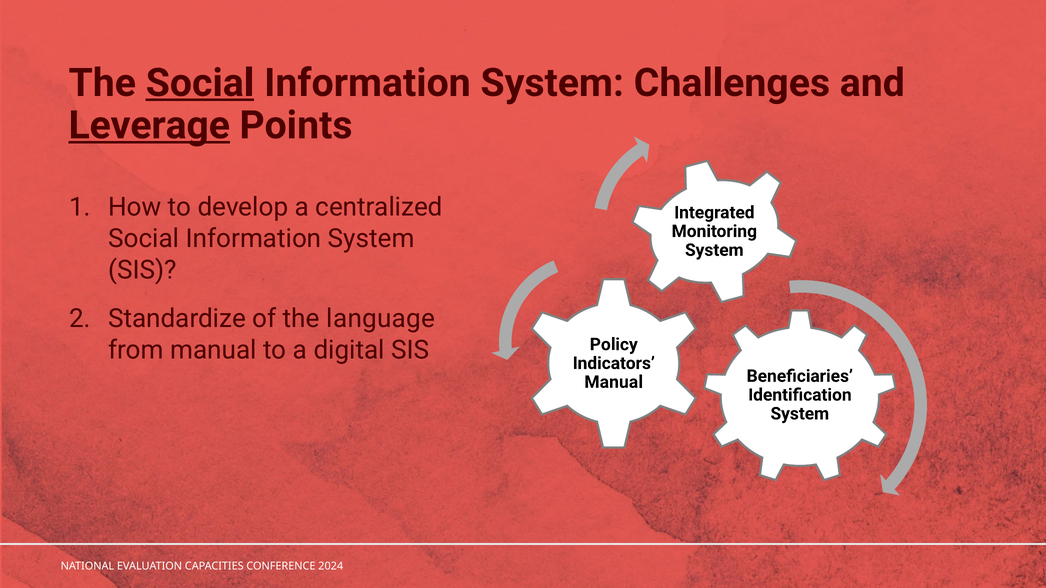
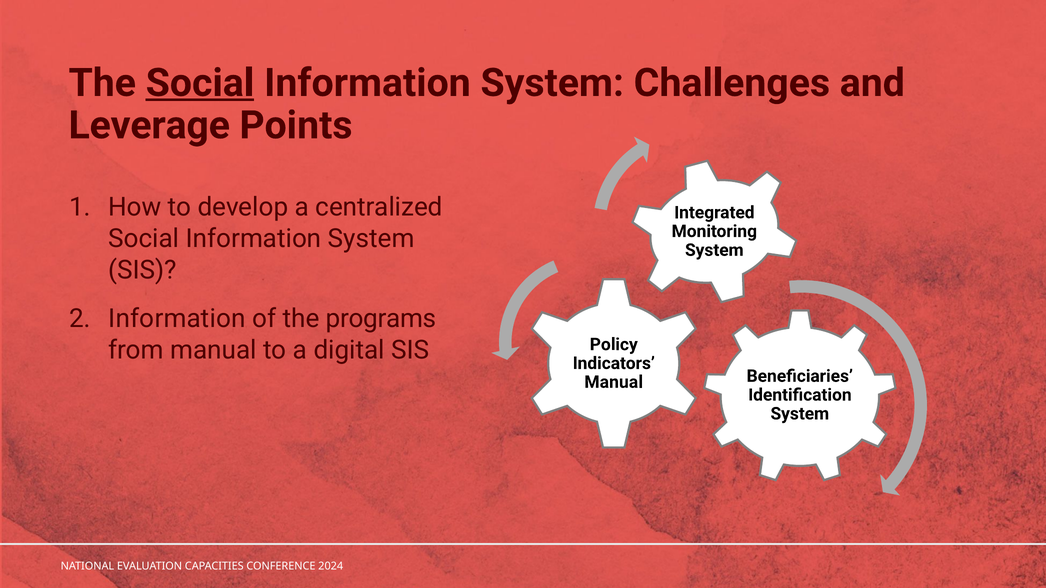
Leverage underline: present -> none (149, 125)
Standardize: Standardize -> Information (177, 319)
language: language -> programs (381, 319)
